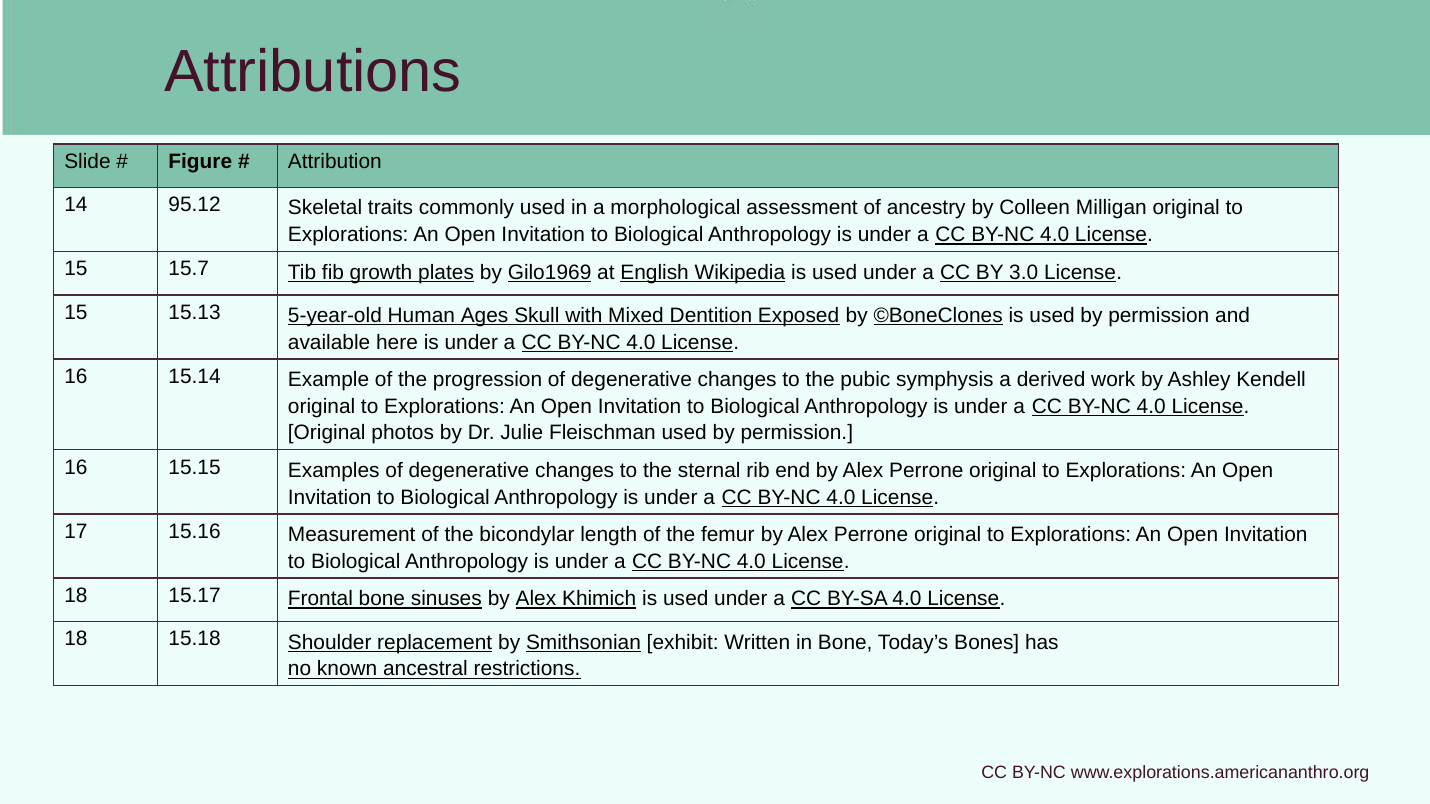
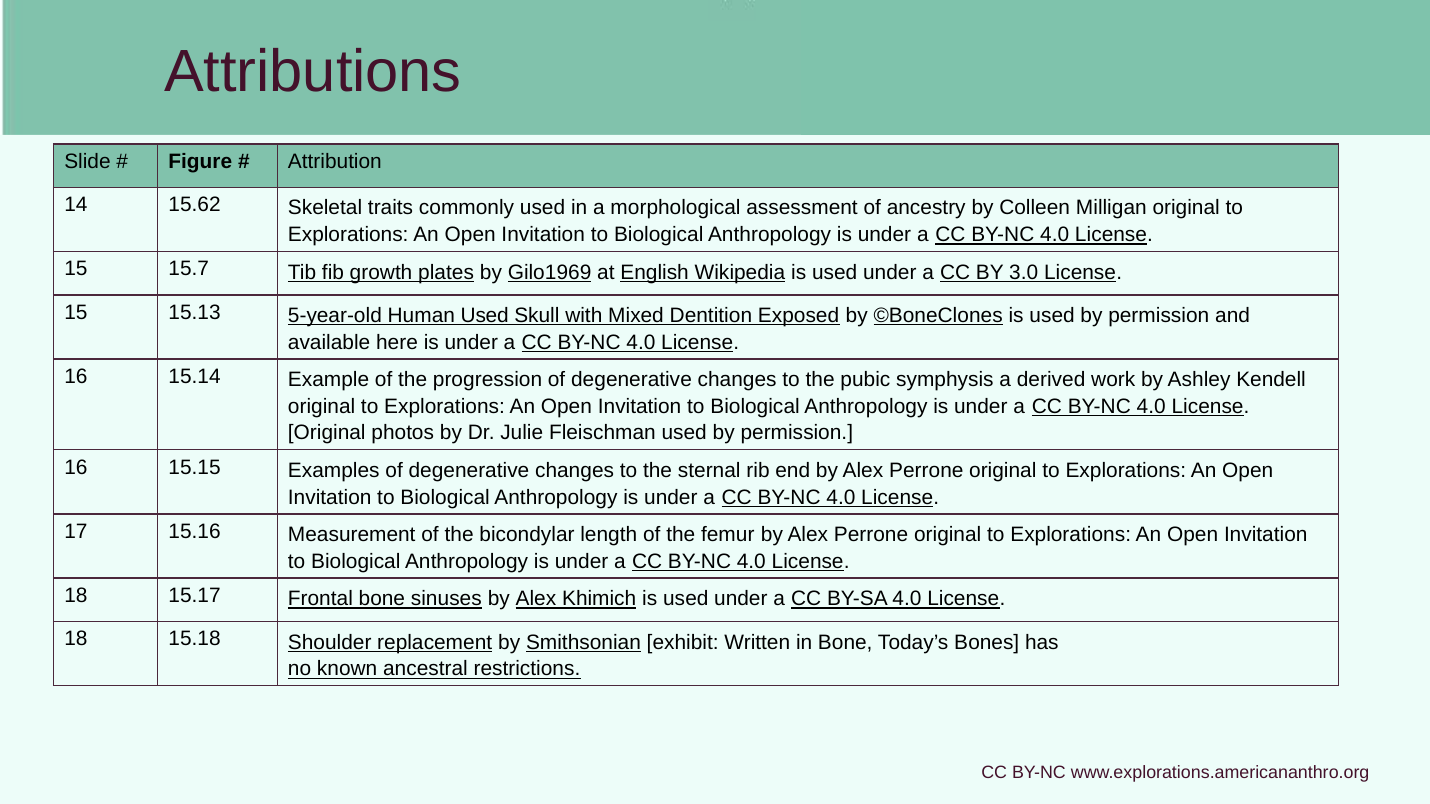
95.12: 95.12 -> 15.62 (195, 205)
Human Ages: Ages -> Used (485, 316)
